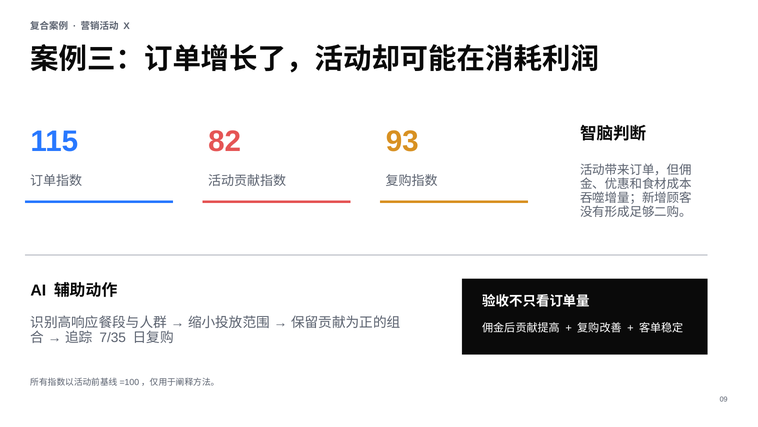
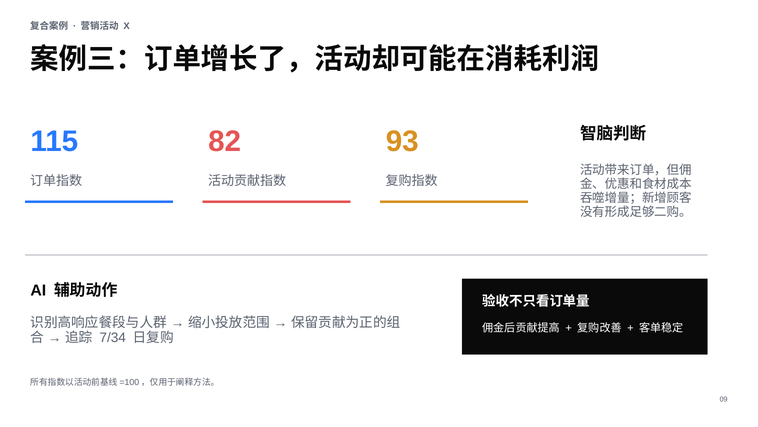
7/35: 7/35 -> 7/34 (113, 337)
